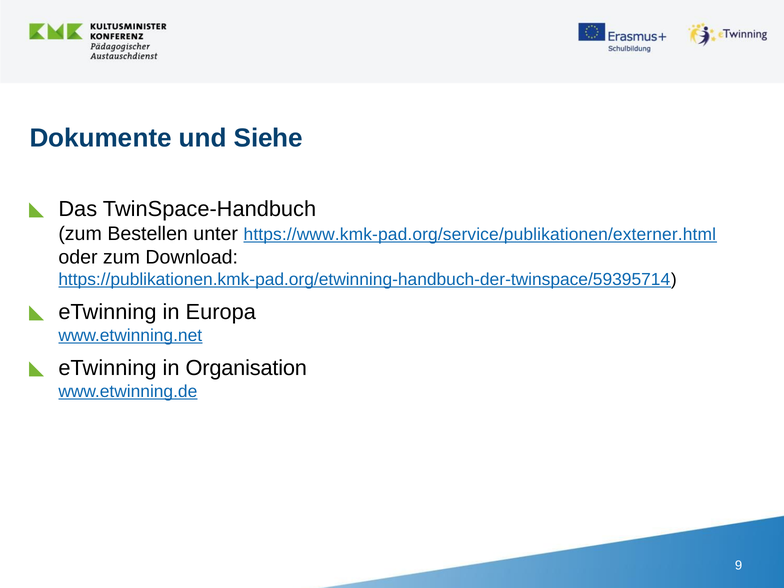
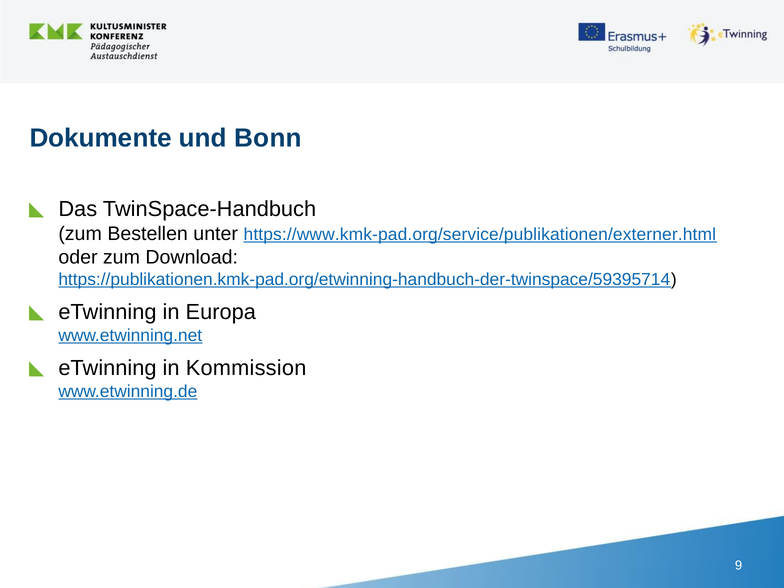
Siehe: Siehe -> Bonn (268, 138)
Organisation: Organisation -> Kommission (246, 368)
